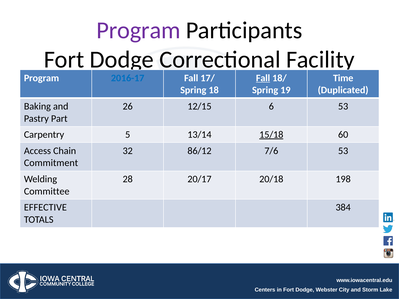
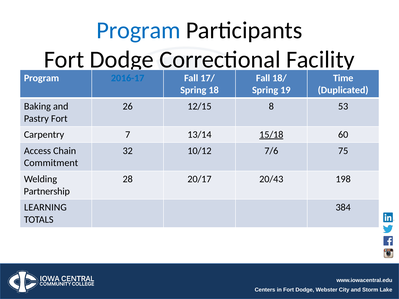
Program colour: purple -> blue (138, 30)
Fall underline: present -> none (263, 78)
6: 6 -> 8 (271, 106)
Pastry Part: Part -> Fort (59, 119)
5: 5 -> 7 (128, 135)
86/12: 86/12 -> 10/12 (199, 151)
7/6 53: 53 -> 75 (343, 151)
20/18: 20/18 -> 20/43 (271, 179)
Committee: Committee -> Partnership (47, 191)
EFFECTIVE: EFFECTIVE -> LEARNING (45, 208)
